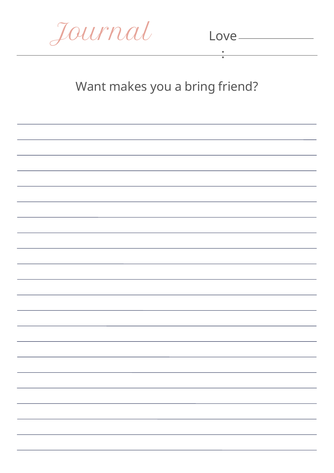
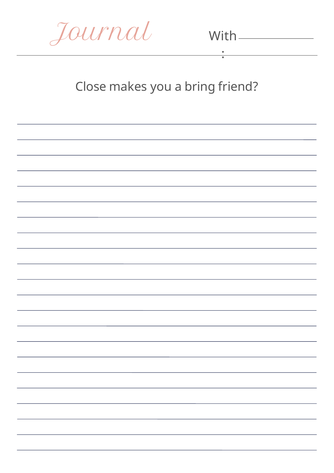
Love: Love -> With (223, 36)
Want: Want -> Close (91, 87)
